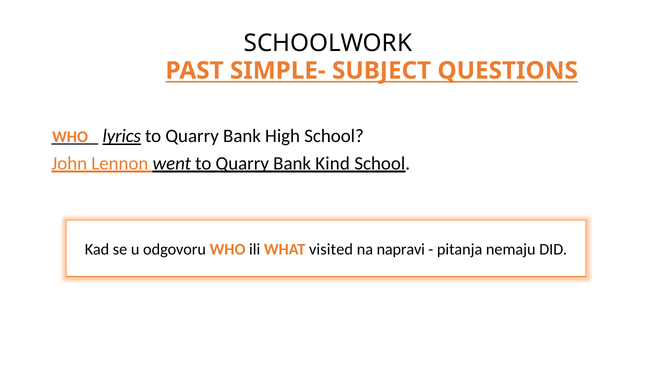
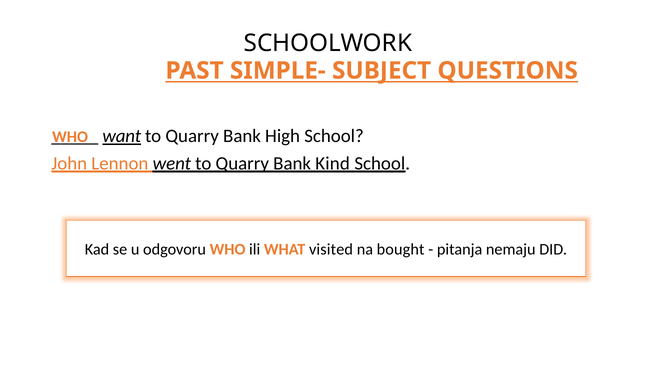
lyrics: lyrics -> want (122, 136)
napravi: napravi -> bought (401, 249)
